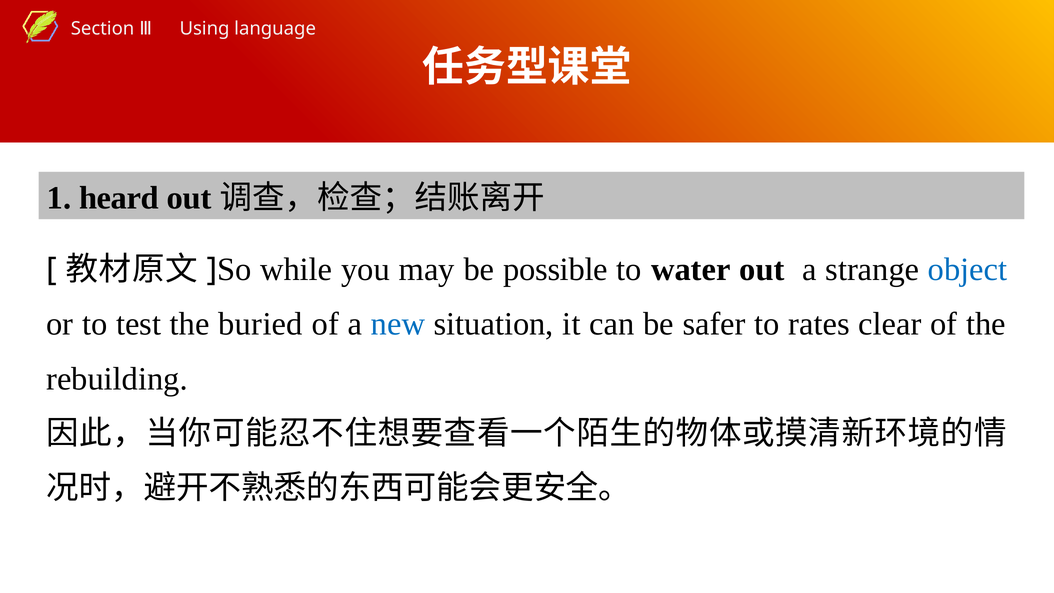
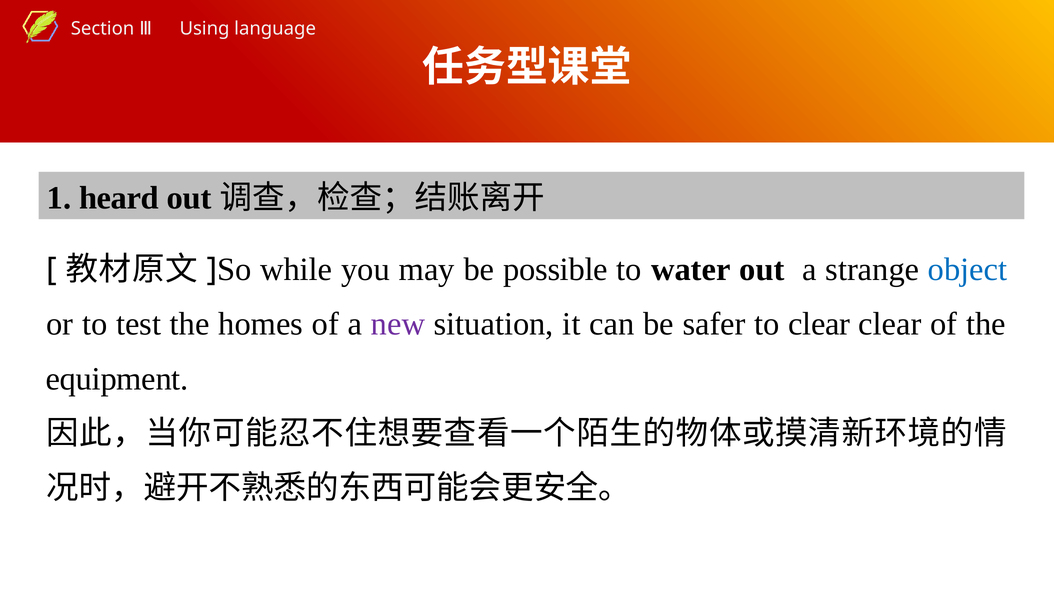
buried: buried -> homes (261, 324)
new colour: blue -> purple (398, 324)
to rates: rates -> clear (819, 324)
rebuilding: rebuilding -> equipment (117, 379)
